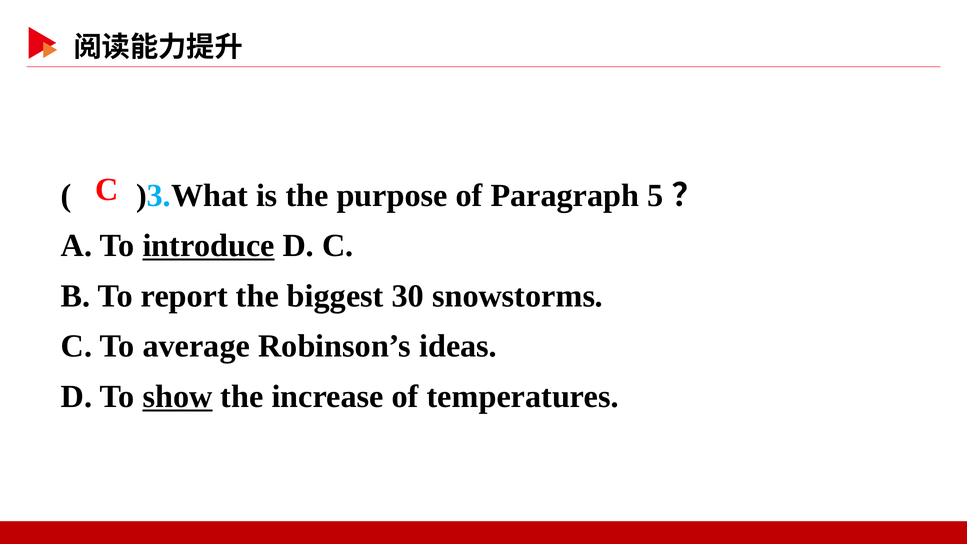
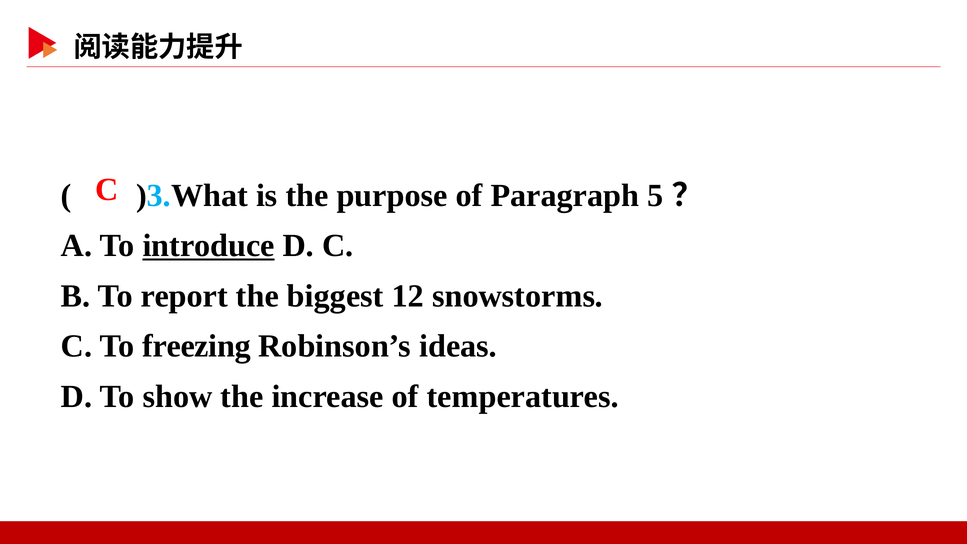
30: 30 -> 12 (408, 296)
average: average -> freezing (196, 346)
show underline: present -> none (178, 397)
